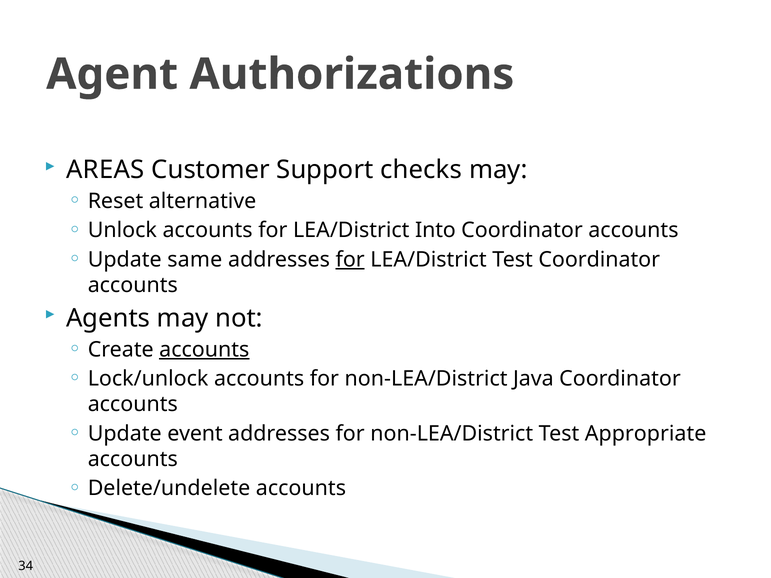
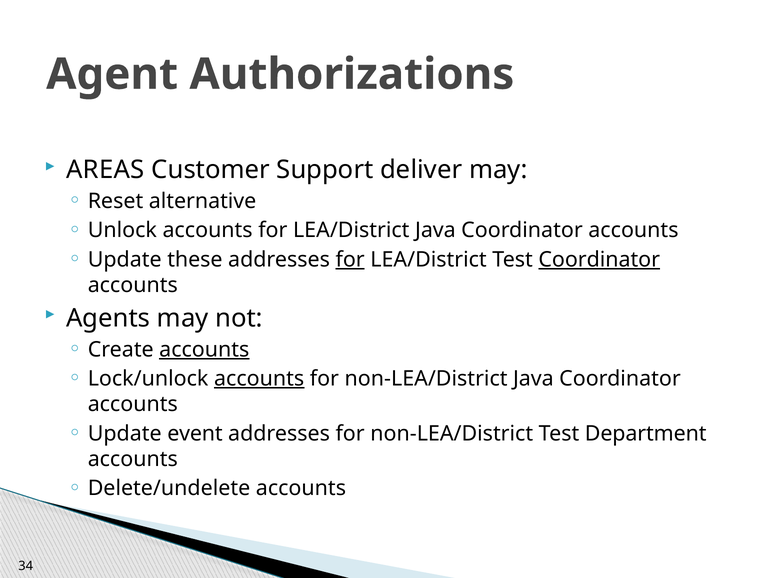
checks: checks -> deliver (421, 170)
LEA/District Into: Into -> Java (435, 230)
same: same -> these (195, 260)
Coordinator underline: none -> present (599, 260)
accounts underline: none -> present (259, 379)
Appropriate: Appropriate -> Department (646, 434)
